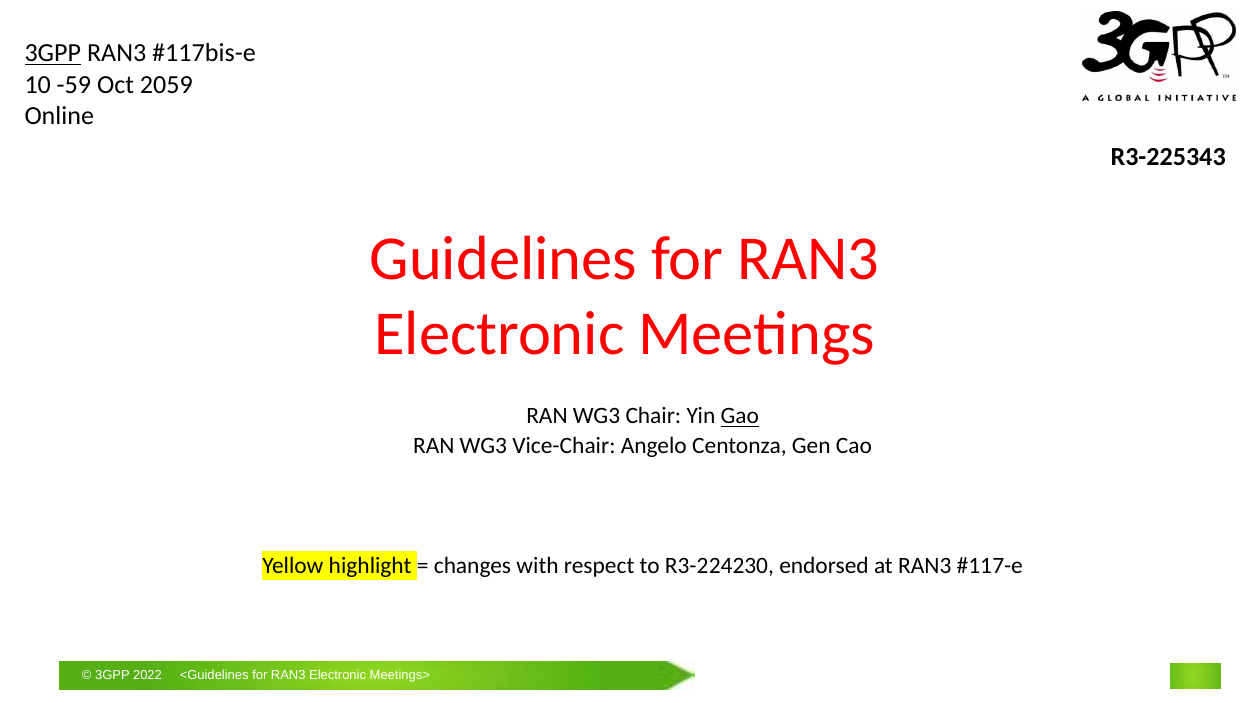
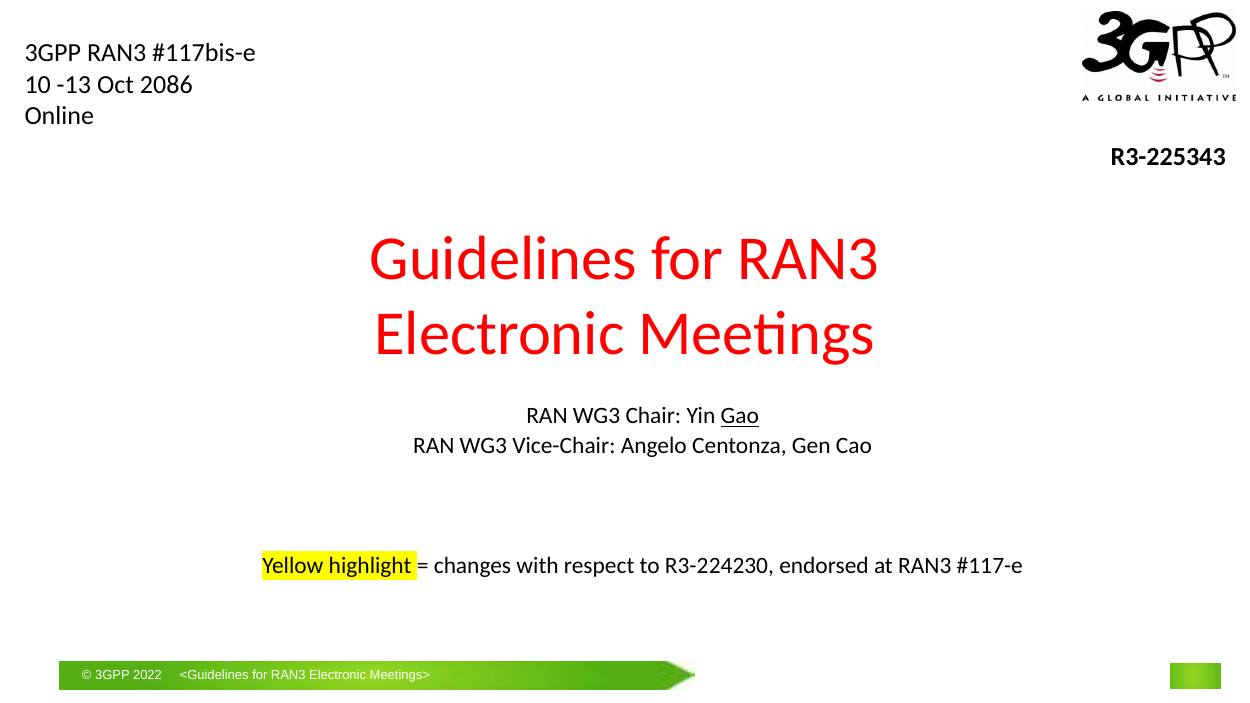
3GPP underline: present -> none (53, 53)
-59: -59 -> -13 (74, 84)
2059: 2059 -> 2086 (166, 84)
